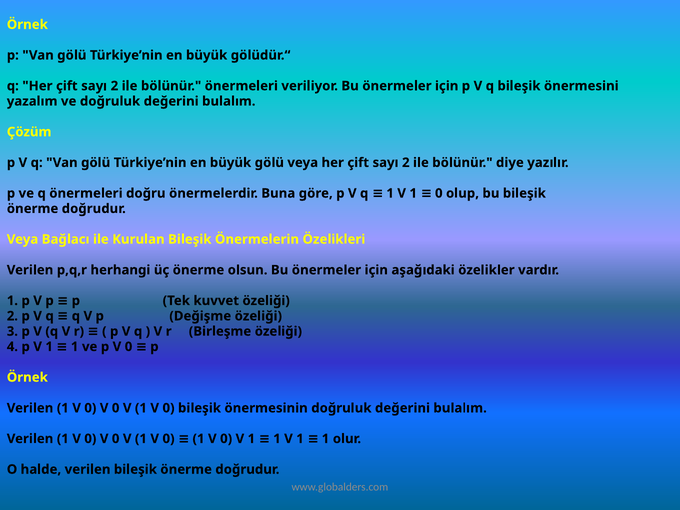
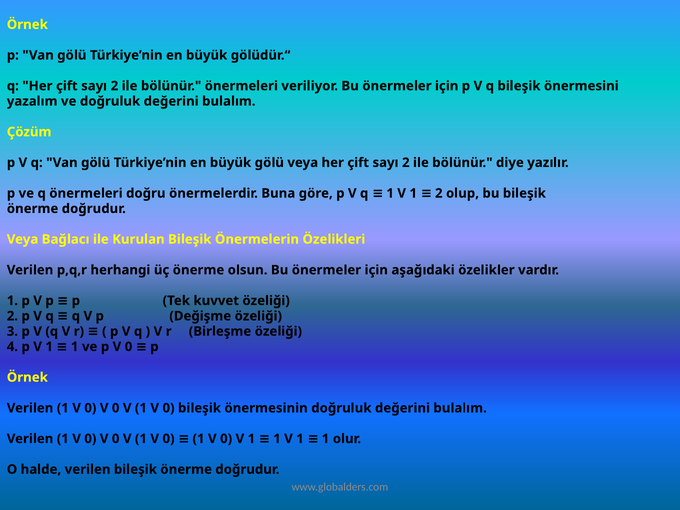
1 0: 0 -> 2 (439, 193)
